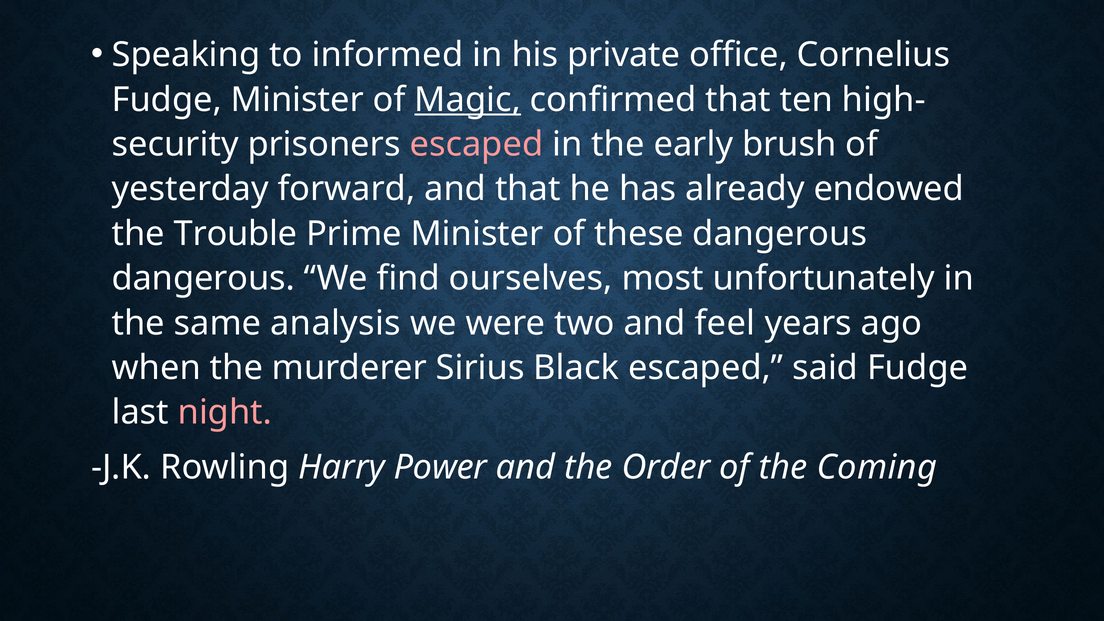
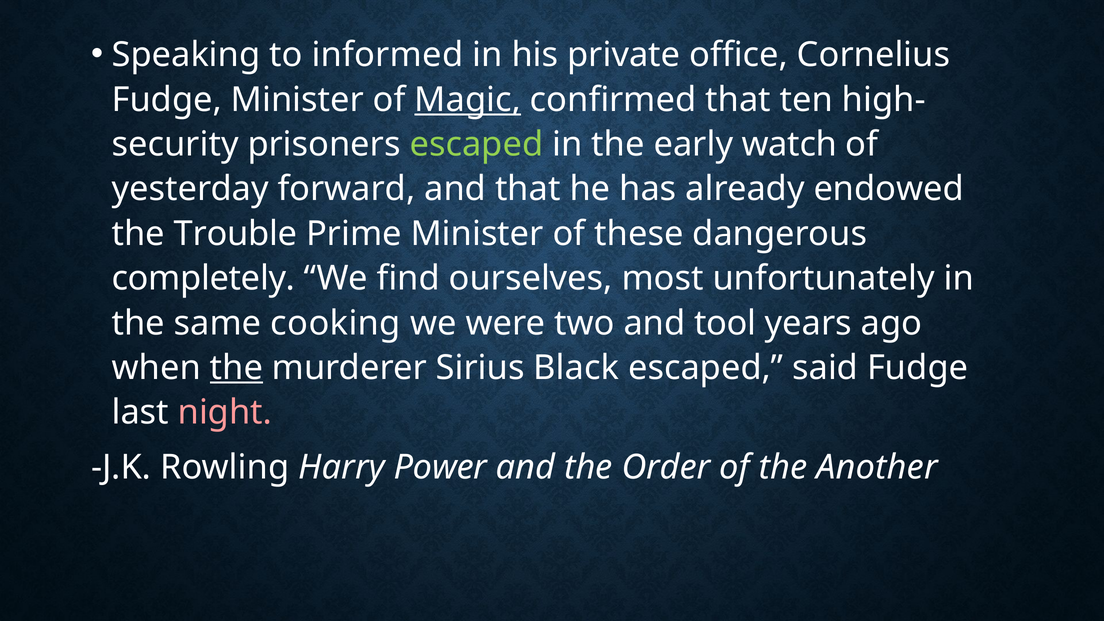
escaped colour: pink -> light green (476, 144)
brush: brush -> watch (789, 144)
dangerous: dangerous -> completely (203, 278)
analysis: analysis -> cooking (336, 323)
feel: feel -> tool (725, 323)
the underline: none -> present (236, 368)
Coming: Coming -> Another (877, 468)
